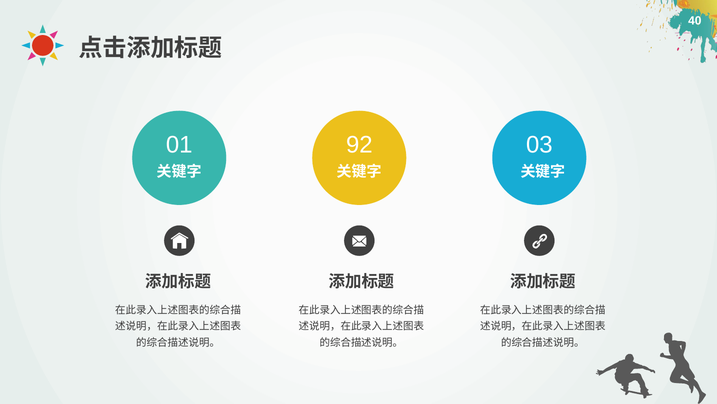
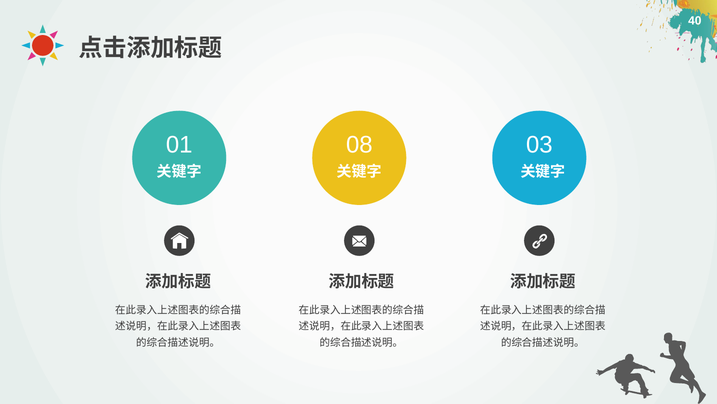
92: 92 -> 08 (359, 145)
